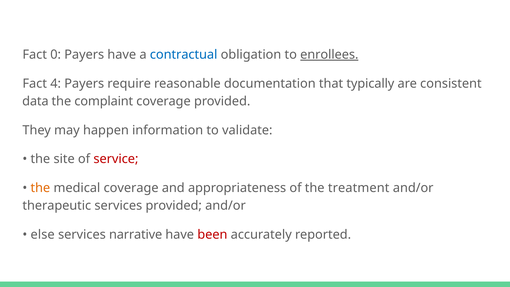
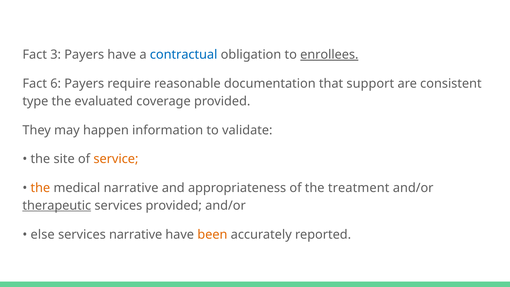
0: 0 -> 3 (56, 55)
4: 4 -> 6 (56, 84)
typically: typically -> support (370, 84)
data: data -> type (35, 101)
complaint: complaint -> evaluated (104, 101)
service colour: red -> orange (116, 159)
medical coverage: coverage -> narrative (131, 188)
therapeutic underline: none -> present (57, 206)
been colour: red -> orange (212, 234)
